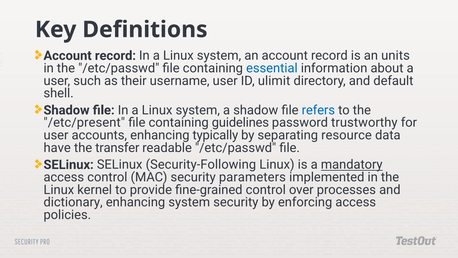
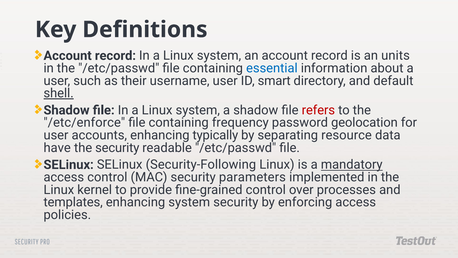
ulimit: ulimit -> smart (274, 81)
shell underline: none -> present (59, 93)
refers colour: blue -> red (318, 110)
/etc/present: /etc/present -> /etc/enforce (84, 123)
guidelines: guidelines -> frequency (240, 123)
trustworthy: trustworthy -> geolocation (364, 123)
the transfer: transfer -> security (117, 148)
dictionary: dictionary -> templates (73, 202)
